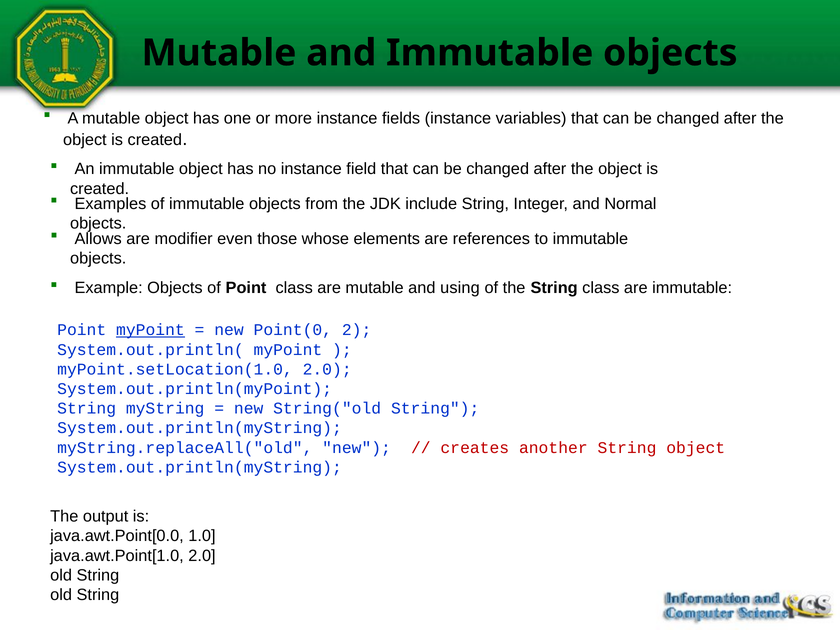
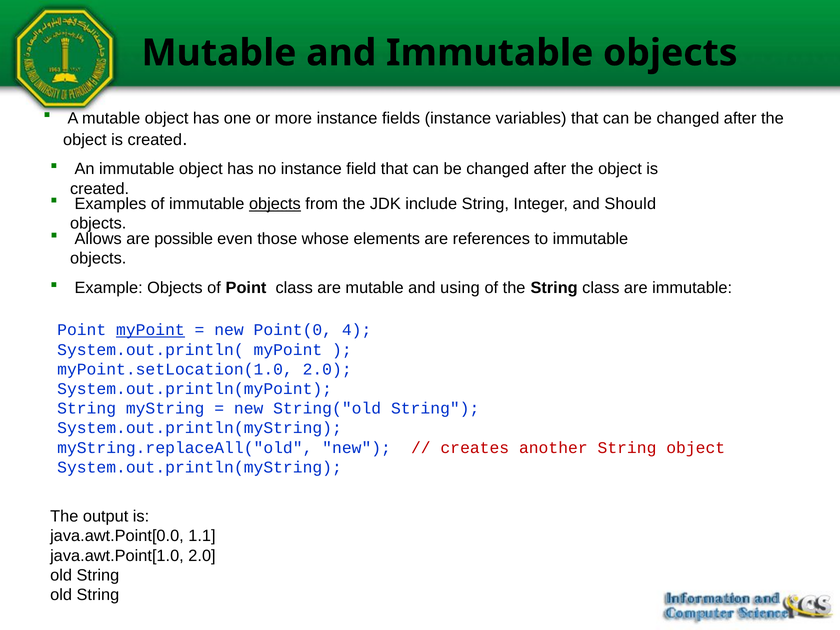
objects underline: none -> present (275, 204)
Normal: Normal -> Should (630, 204)
modifier: modifier -> possible (184, 239)
2: 2 -> 4 (357, 330)
1.0: 1.0 -> 1.1 (202, 536)
